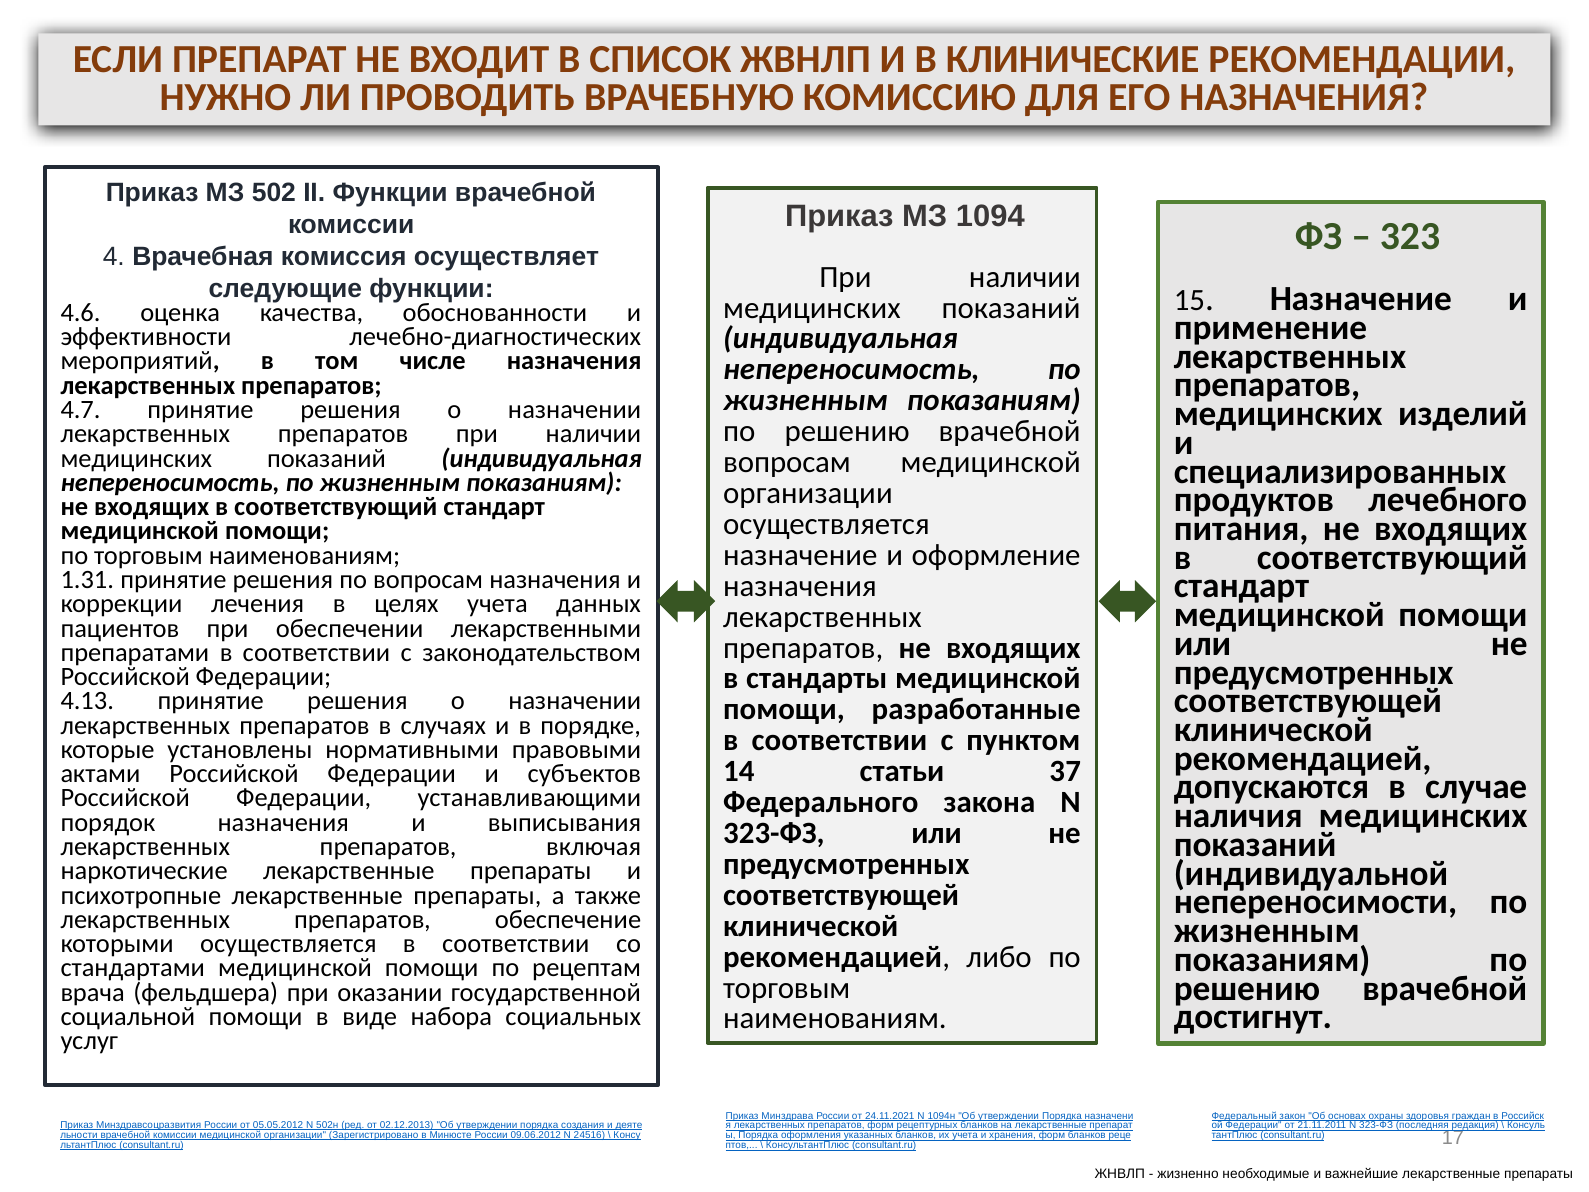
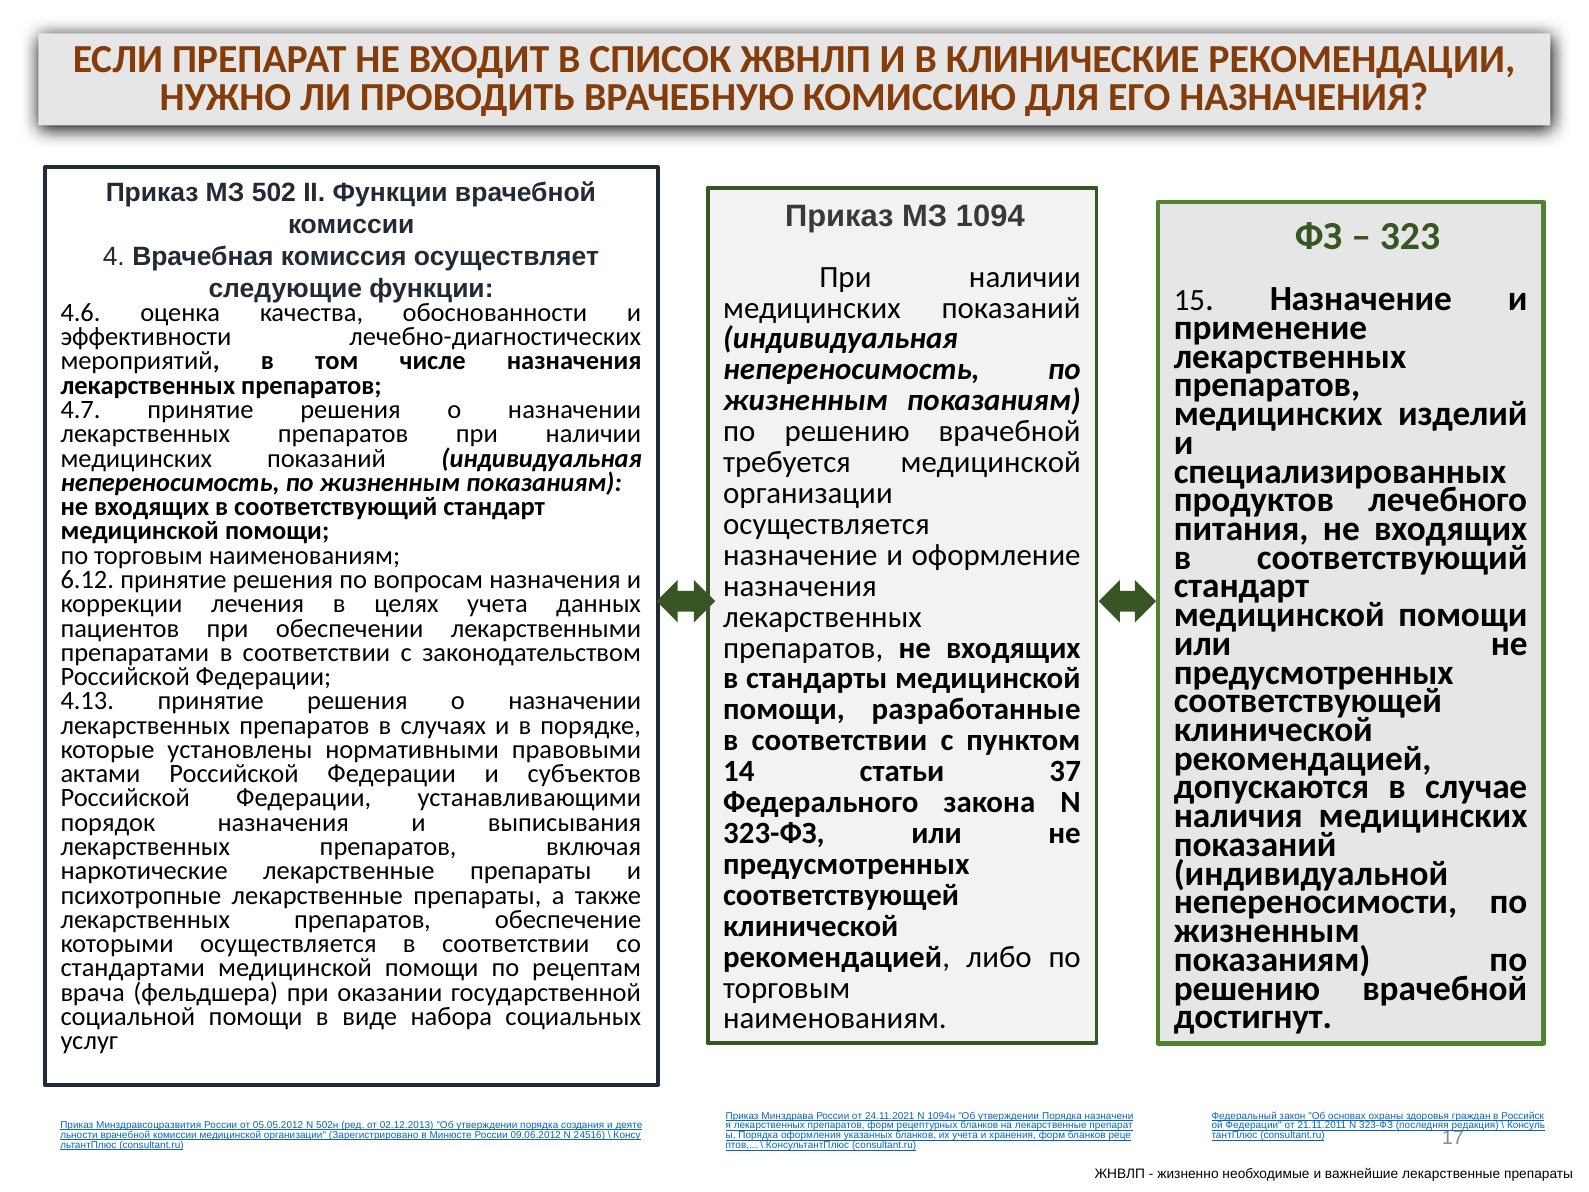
вопросам: вопросам -> требуется (787, 462)
1.31: 1.31 -> 6.12 (87, 580)
